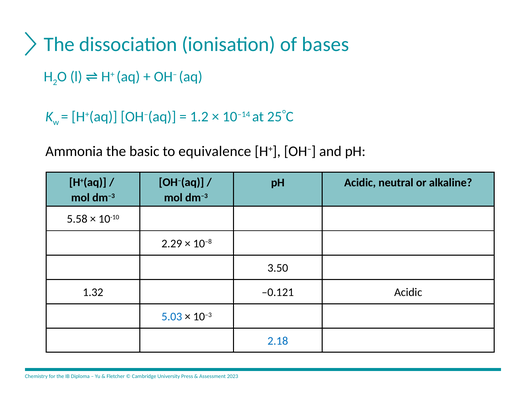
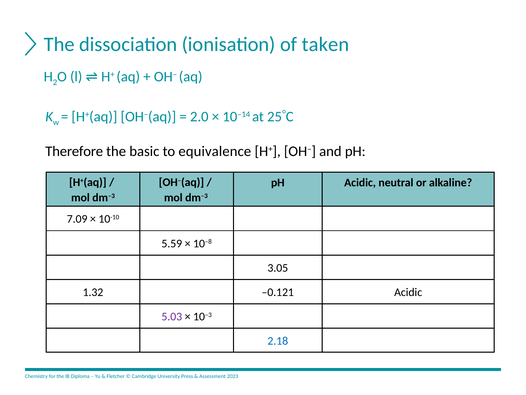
bases: bases -> taken (326, 44)
1.2: 1.2 -> 2.0 (199, 117)
Ammonia: Ammonia -> Therefore (74, 151)
5.58: 5.58 -> 7.09 (77, 219)
2.29: 2.29 -> 5.59 (172, 243)
3.50: 3.50 -> 3.05 (278, 268)
5.03 colour: blue -> purple (172, 316)
